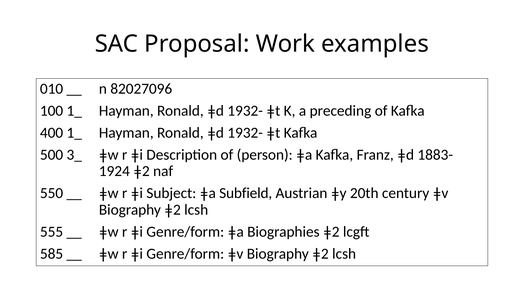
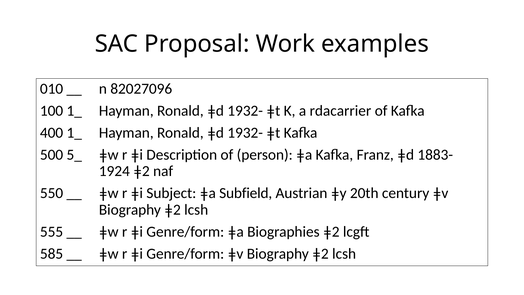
preceding: preceding -> rdacarrier (340, 111)
3_: 3_ -> 5_ (74, 155)
